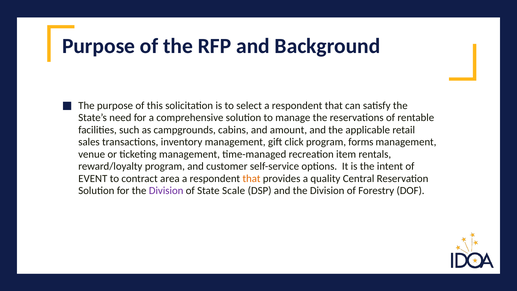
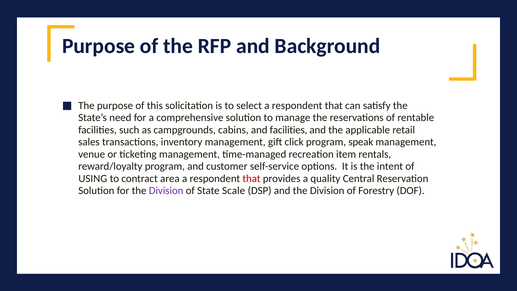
and amount: amount -> facilities (289, 130)
forms: forms -> speak (361, 142)
EVENT: EVENT -> USING (93, 178)
that colour: orange -> red (252, 178)
